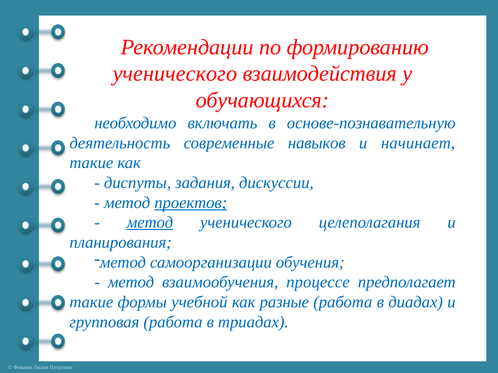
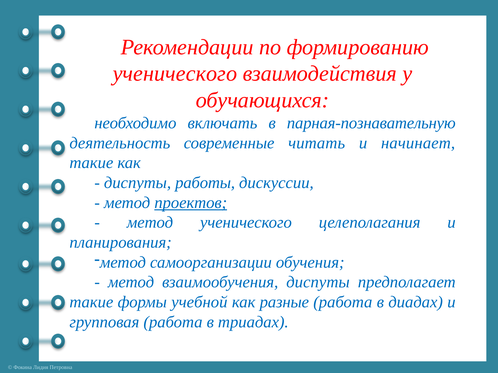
основе-познавательную: основе-познавательную -> парная-познавательную (371, 123)
навыков: навыков -> читать (317, 143)
задания: задания -> работы (205, 183)
метод underline: present -> none (150, 223)
взаимообучения процессе: процессе -> диспуты (318, 283)
